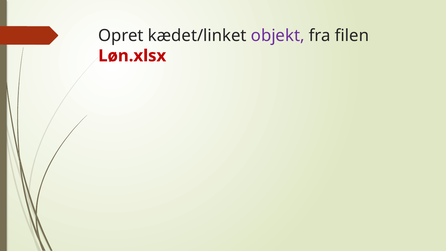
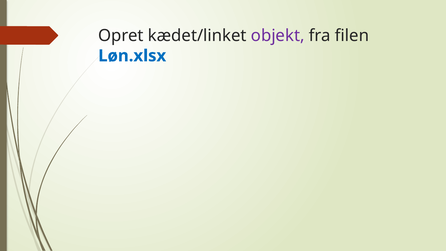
Løn.xlsx colour: red -> blue (132, 56)
